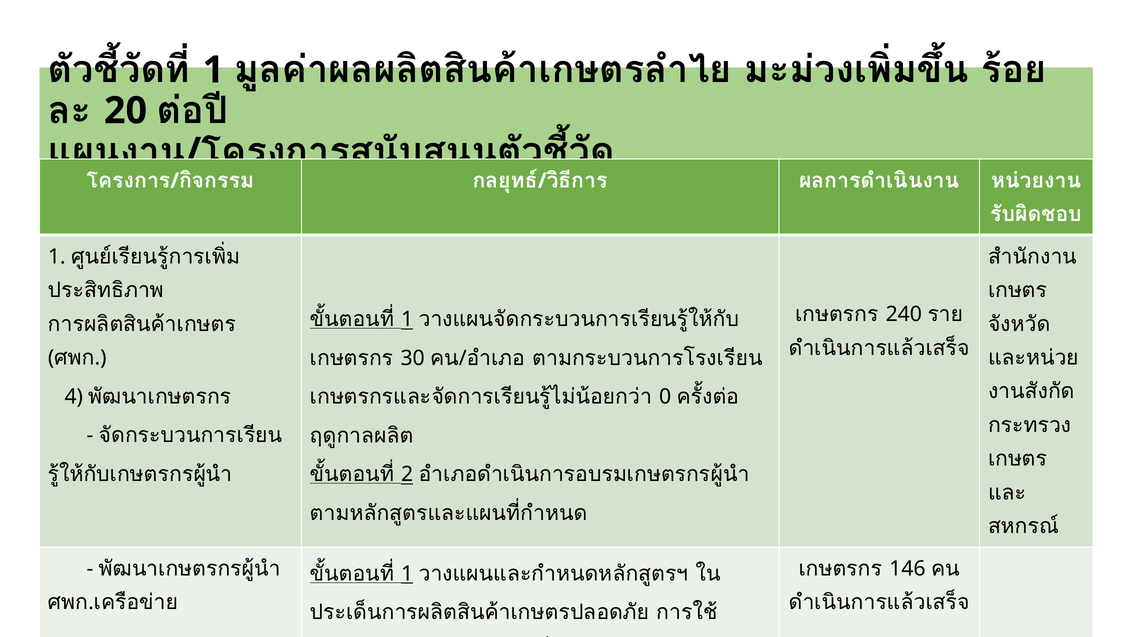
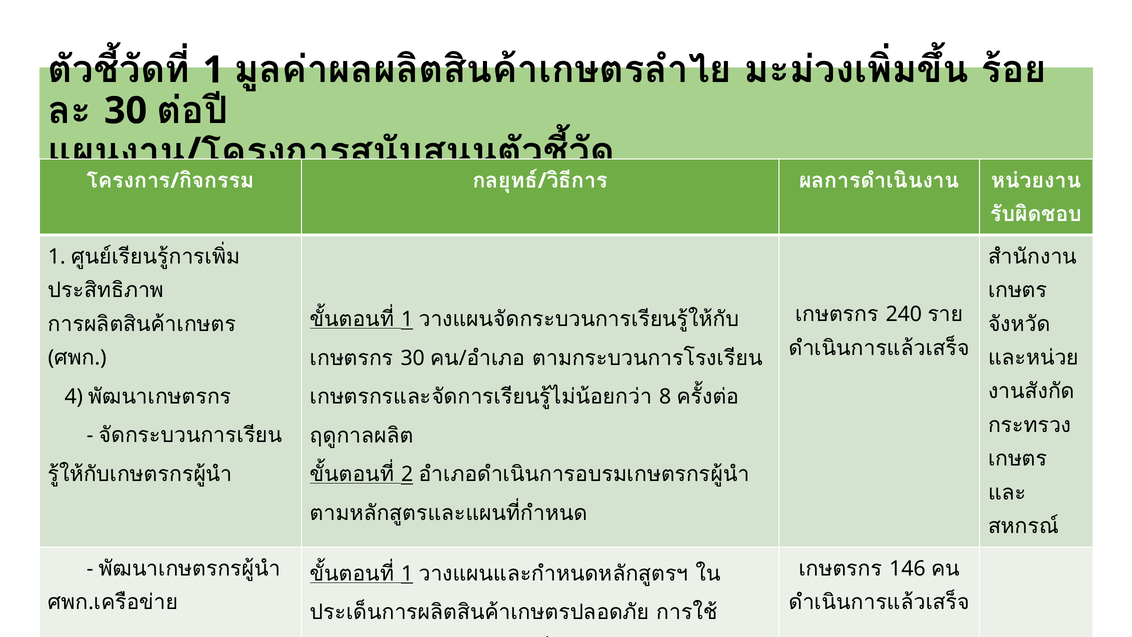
20: 20 -> 30 (126, 111)
0: 0 -> 8 (665, 397)
